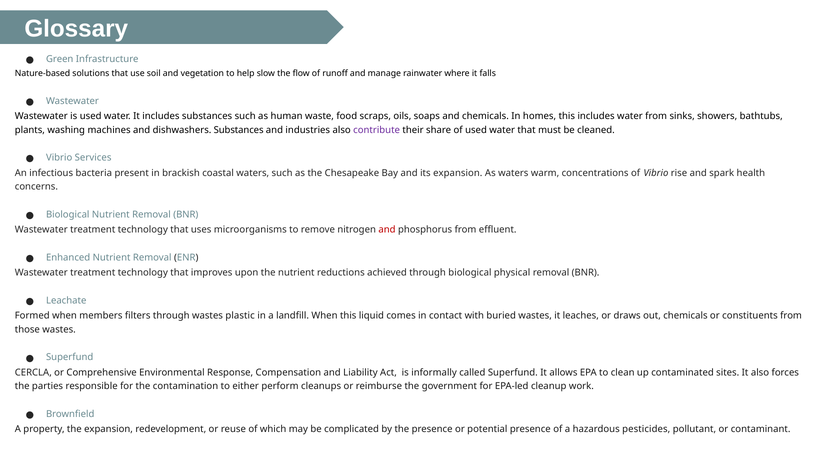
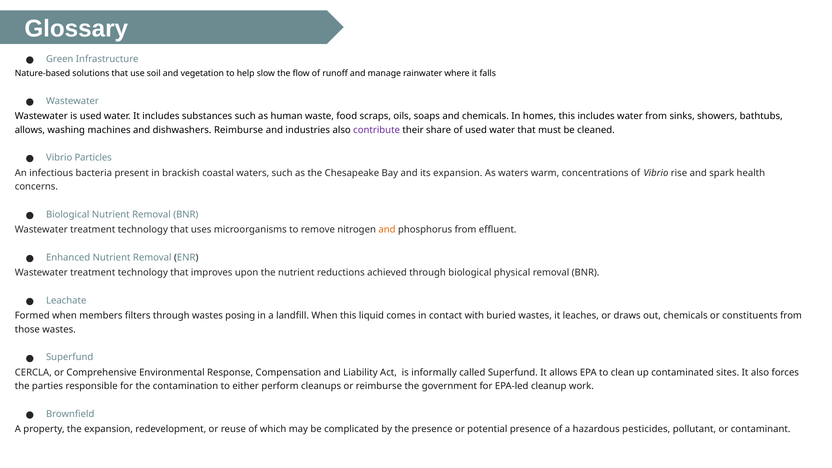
plants: plants -> allows (30, 130)
dishwashers Substances: Substances -> Reimburse (239, 130)
Services: Services -> Particles (93, 158)
and colour: red -> orange (387, 230)
plastic: plastic -> posing (240, 316)
